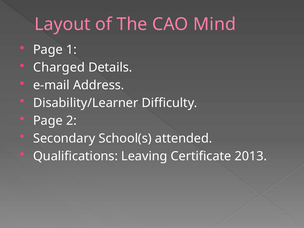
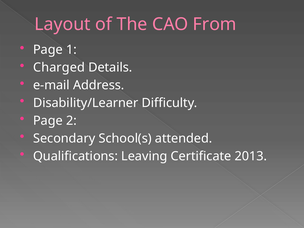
Mind: Mind -> From (215, 24)
